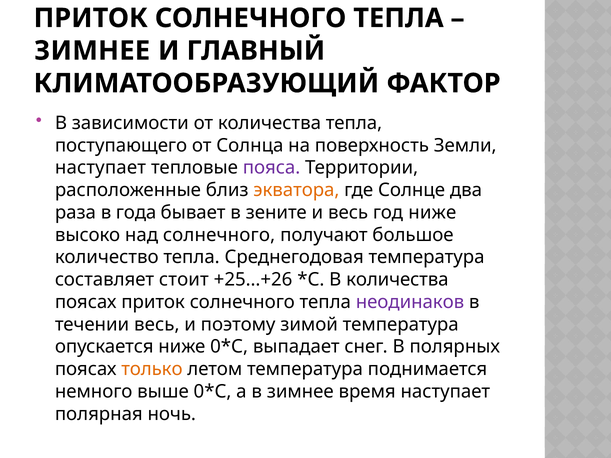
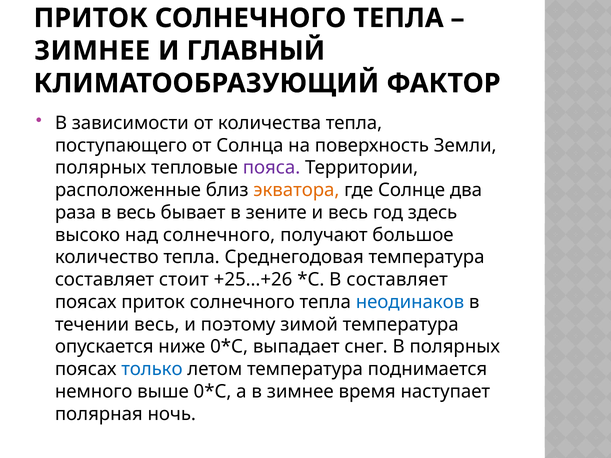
наступает: наступает -> полярных (100, 168)
в года: года -> весь (136, 213)
год ниже: ниже -> здесь (433, 213)
В количества: количества -> составляет (397, 280)
неодинаков colour: purple -> blue (410, 302)
только colour: orange -> blue (152, 369)
